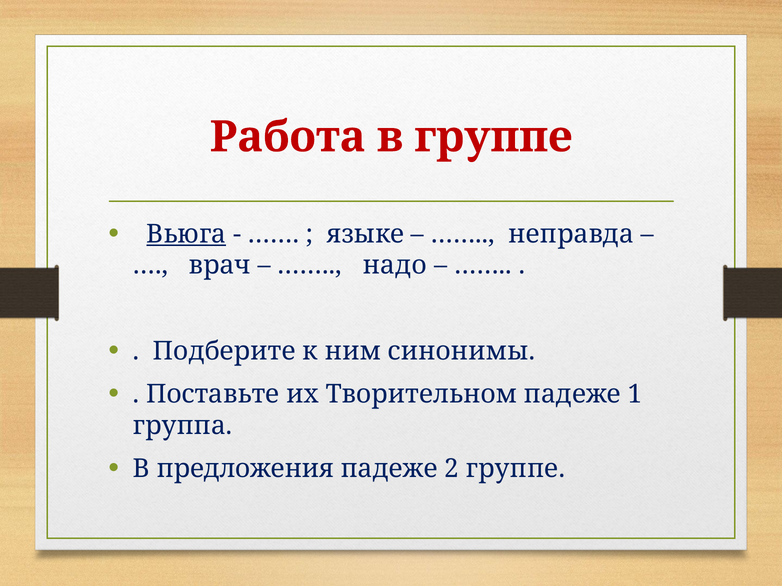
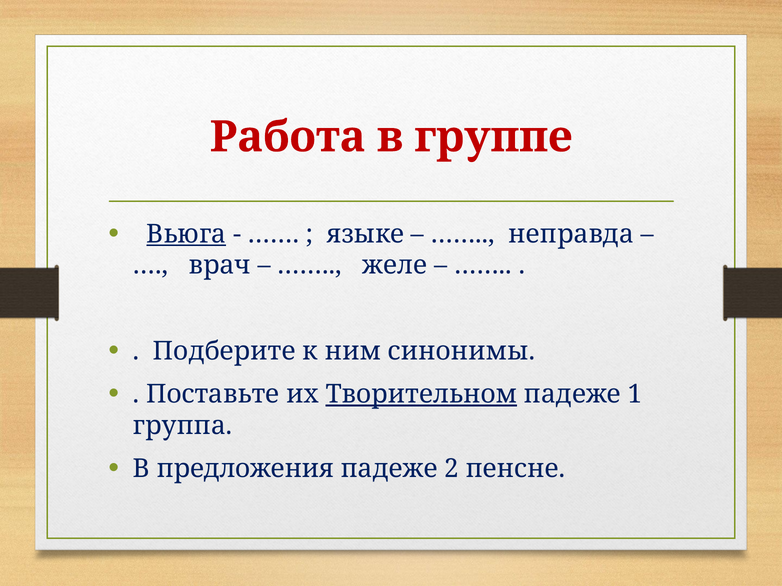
надо: надо -> желе (395, 266)
Творительном underline: none -> present (421, 395)
2 группе: группе -> пенсне (515, 469)
